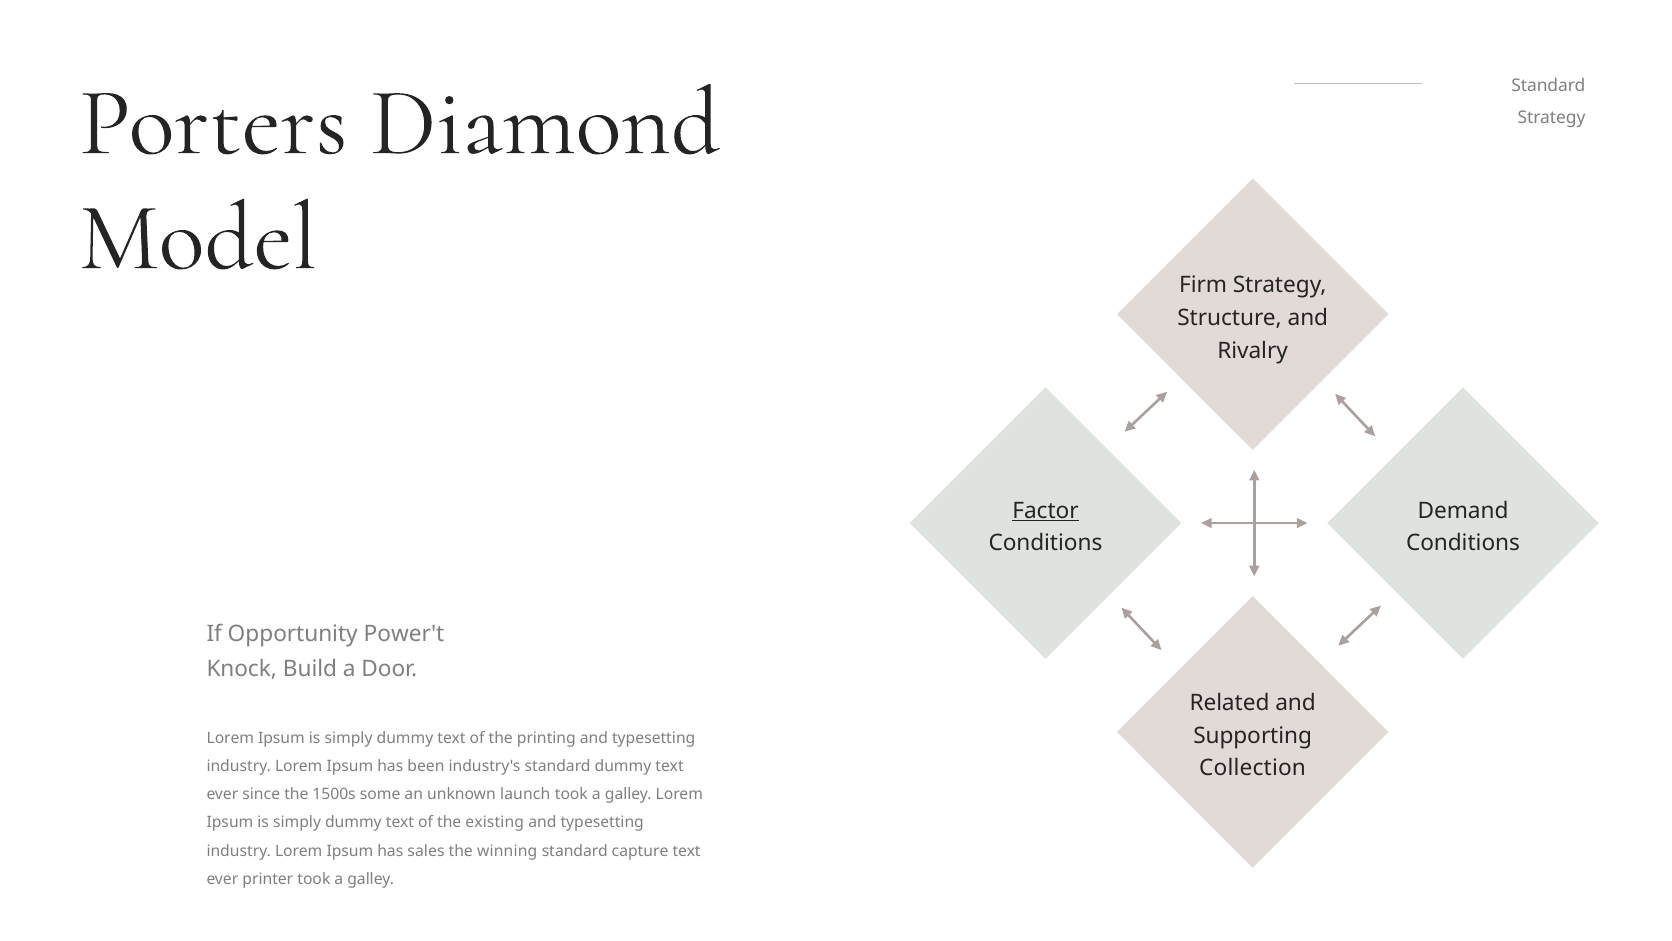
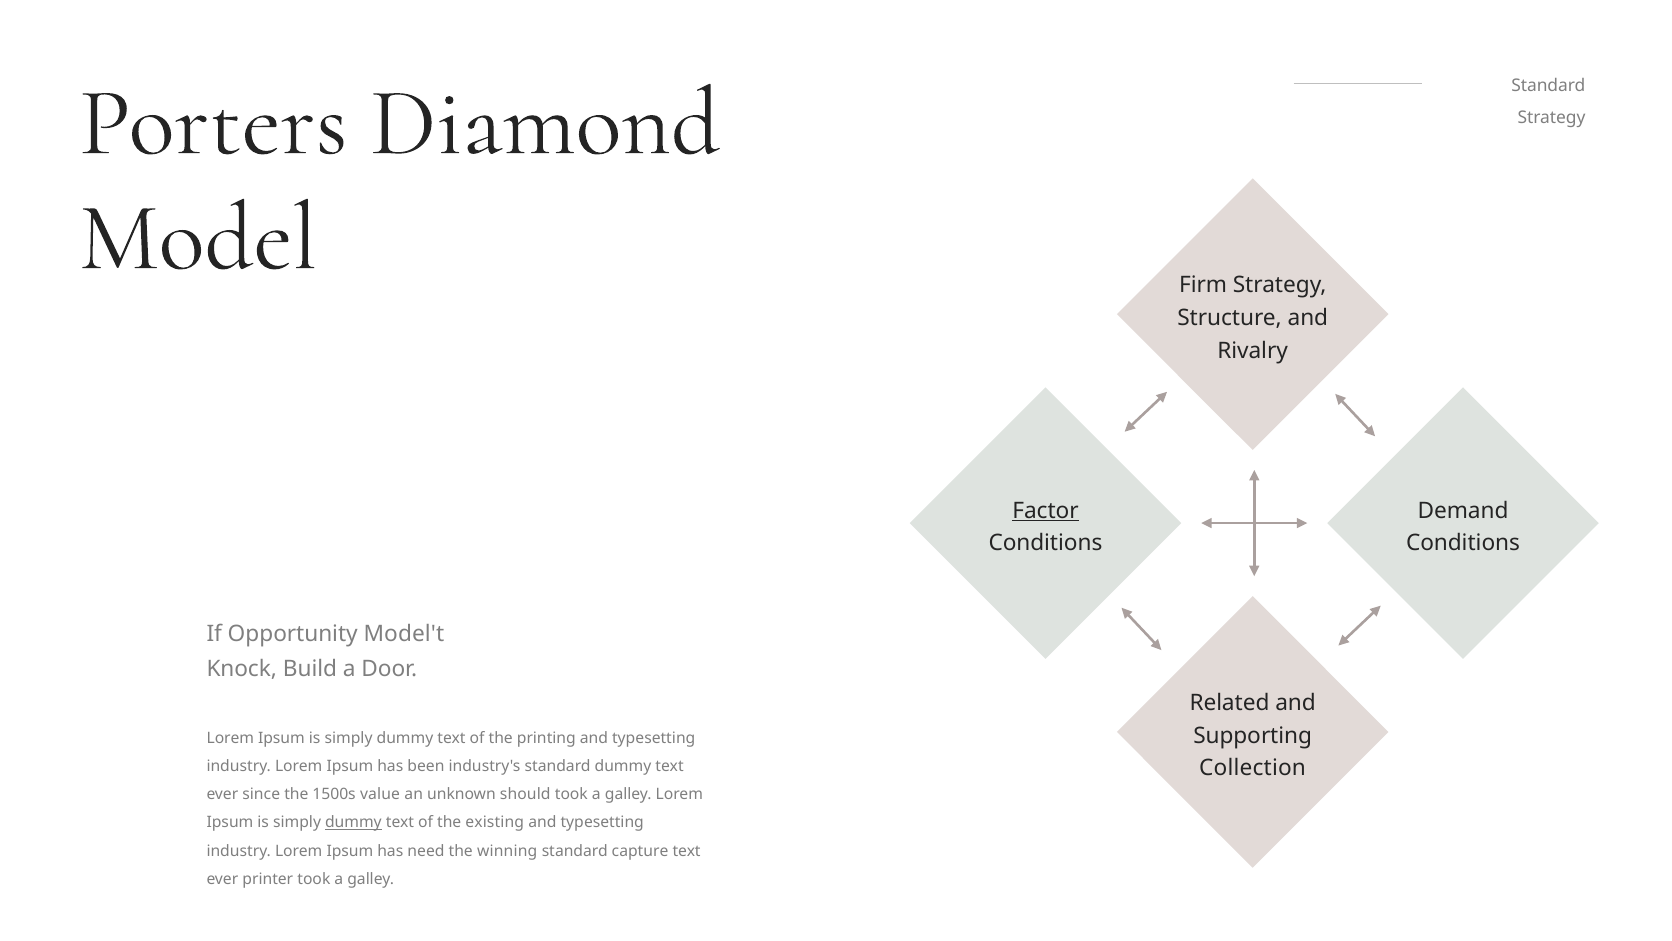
Power't: Power't -> Model't (404, 633)
some: some -> value (380, 794)
launch: launch -> should (525, 794)
dummy underline: none -> present (353, 822)
sales: sales -> need (426, 851)
